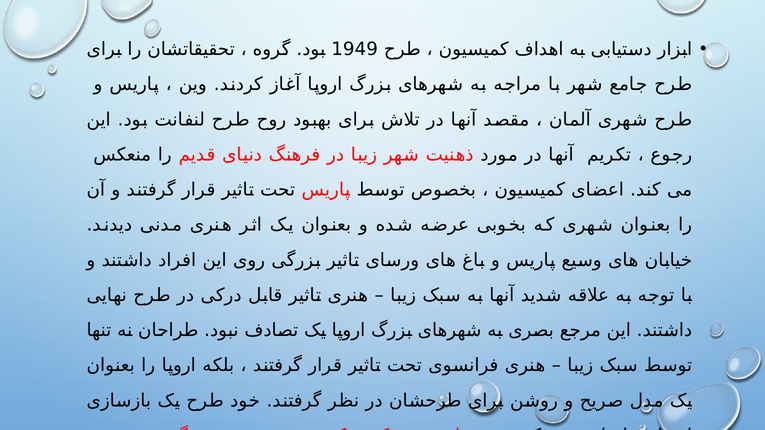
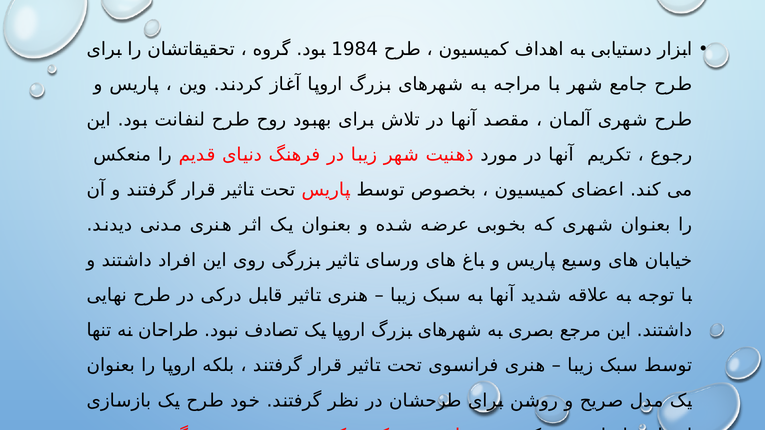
1949: 1949 -> 1984 (355, 49)
